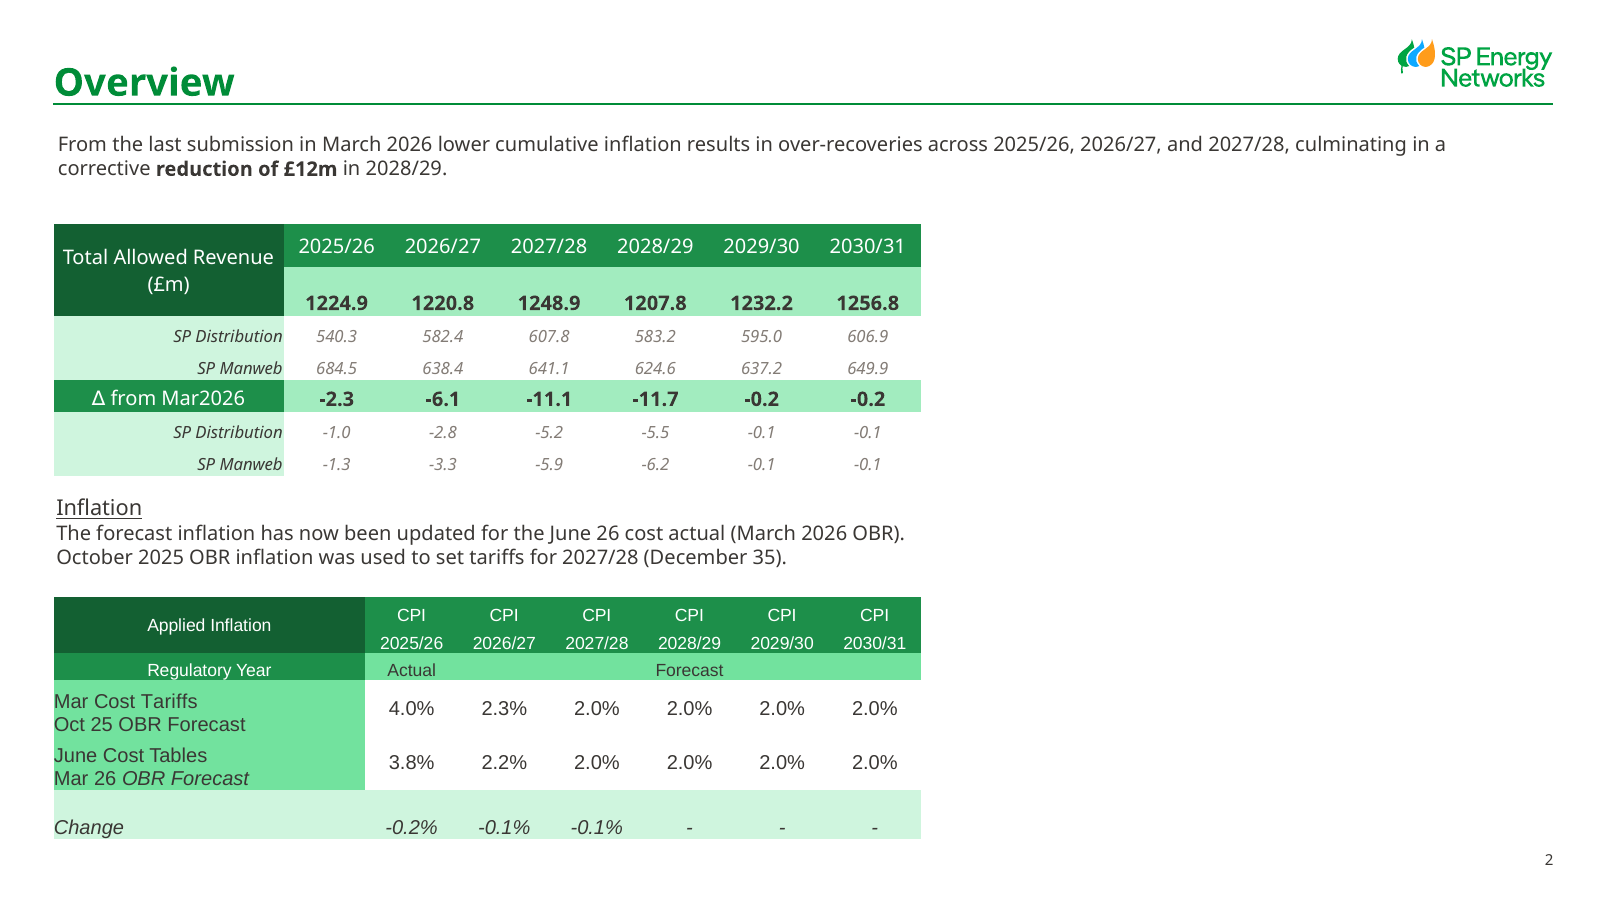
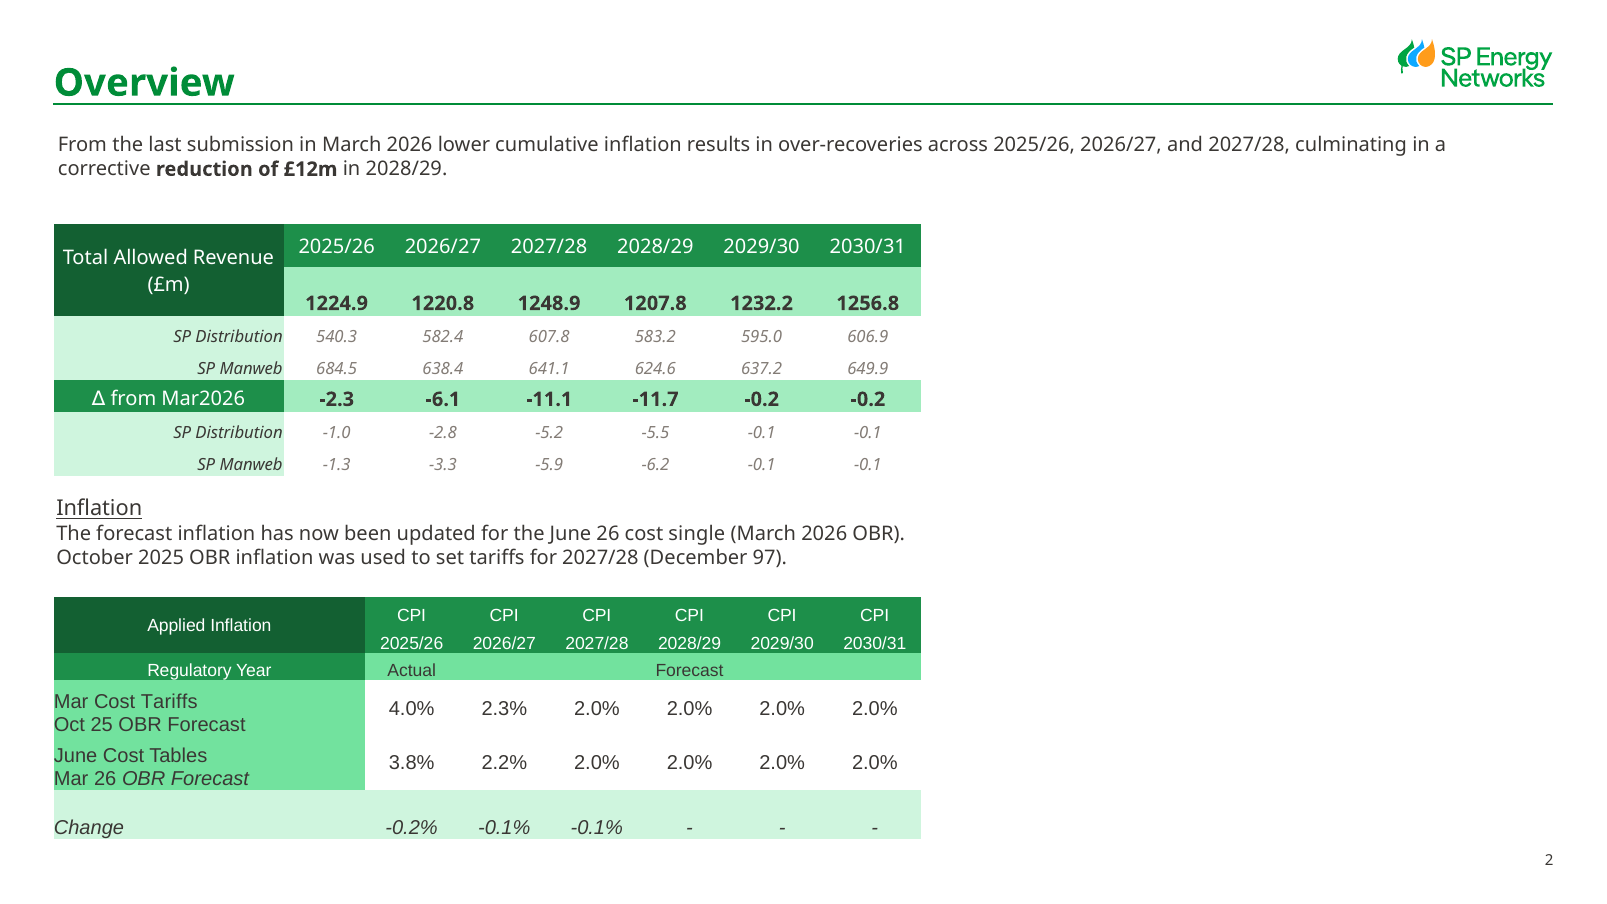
cost actual: actual -> single (697, 534)
35: 35 -> 97 (770, 558)
